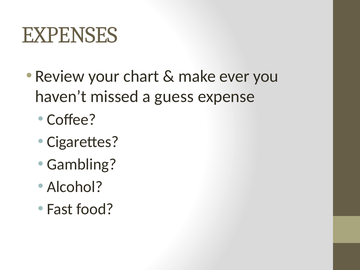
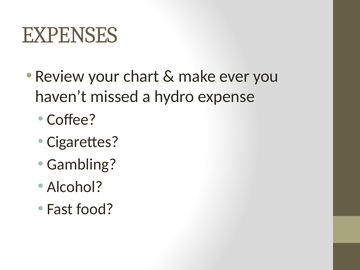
guess: guess -> hydro (174, 97)
